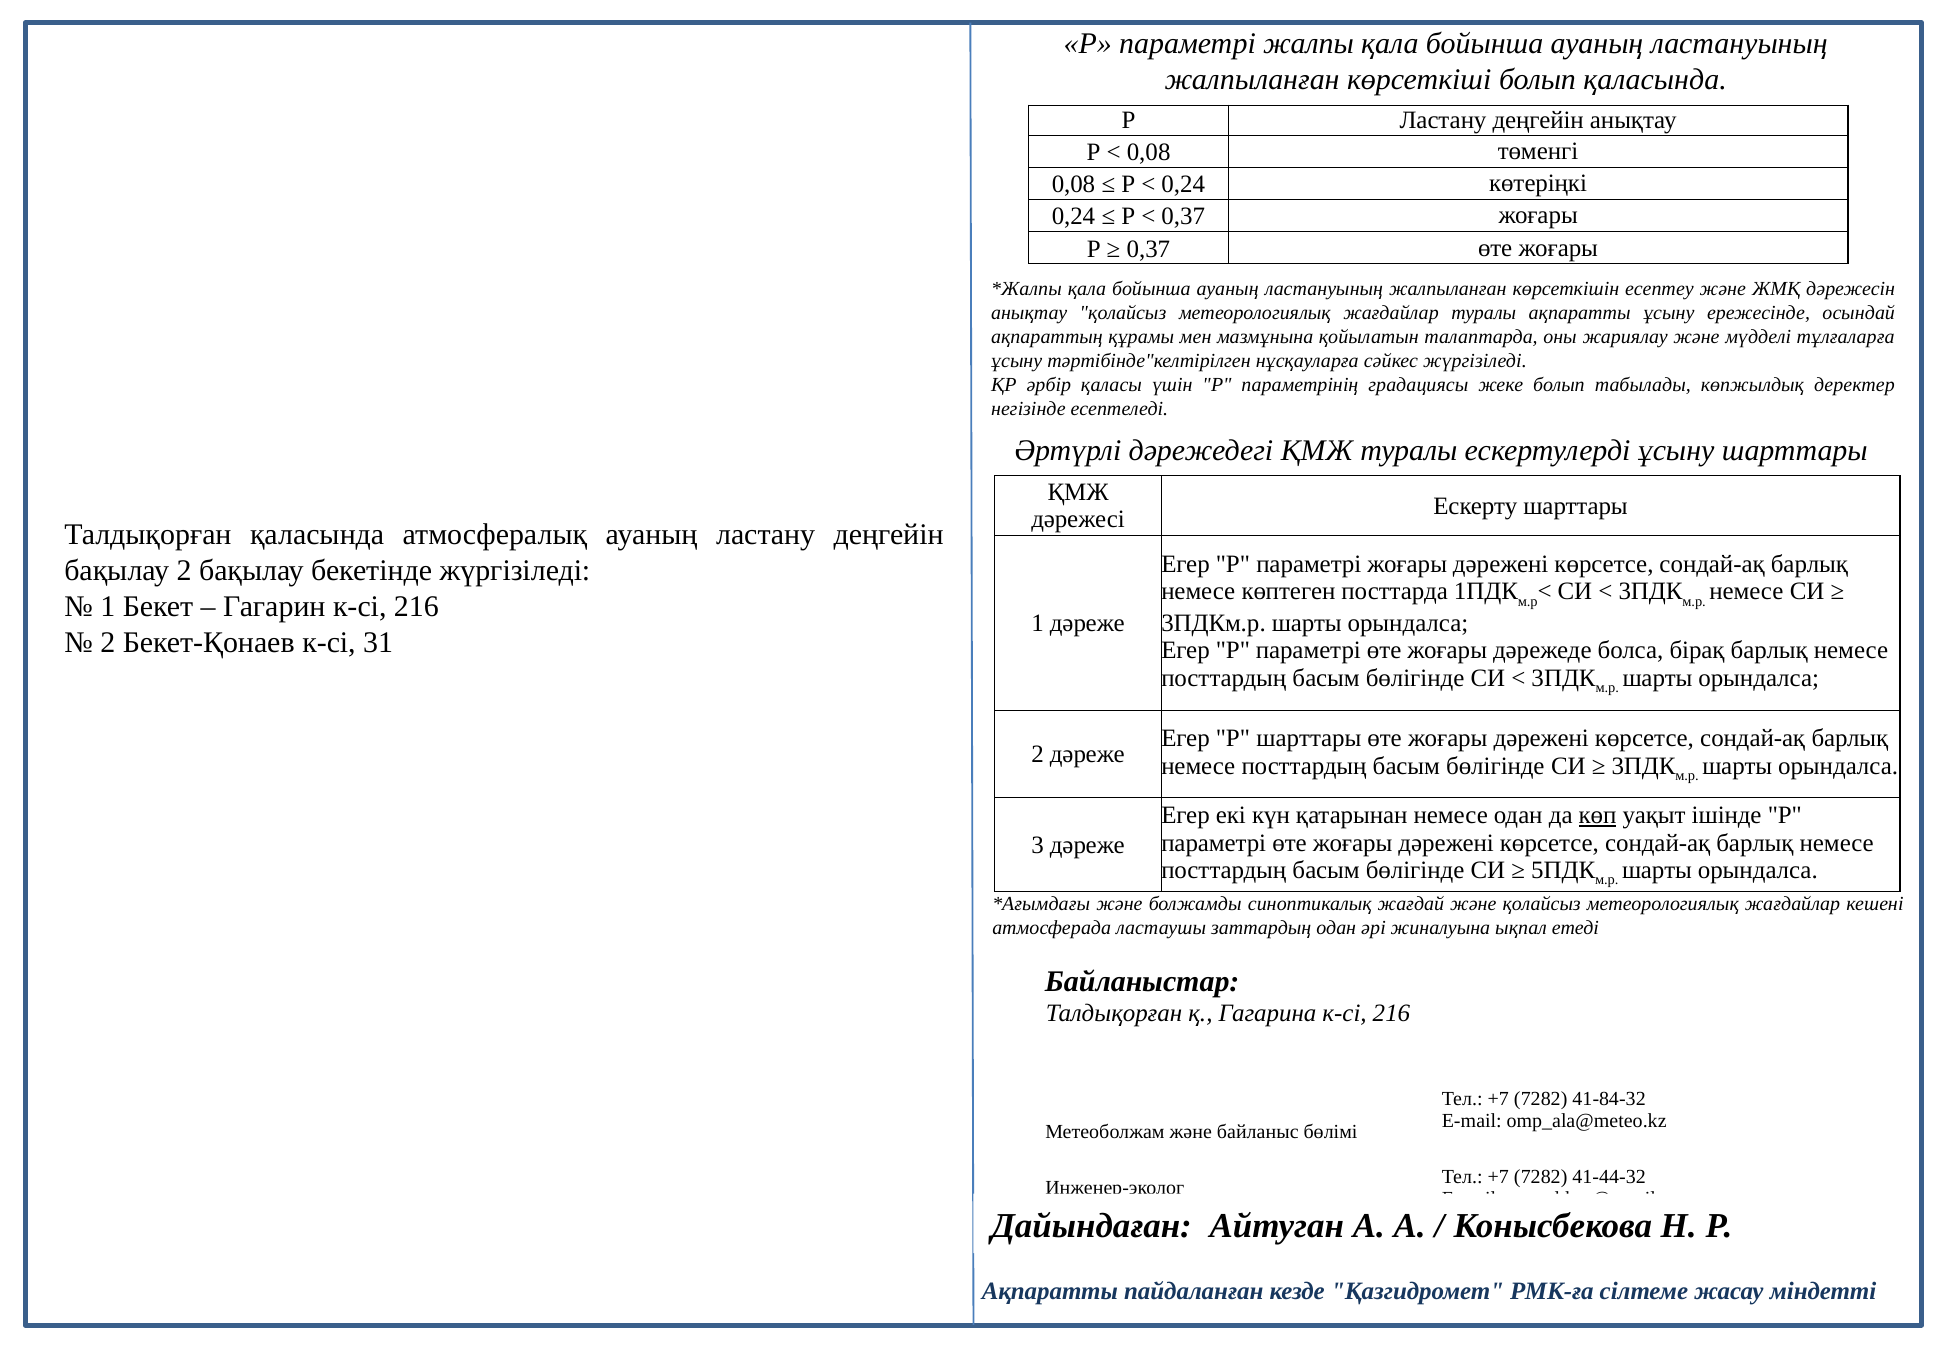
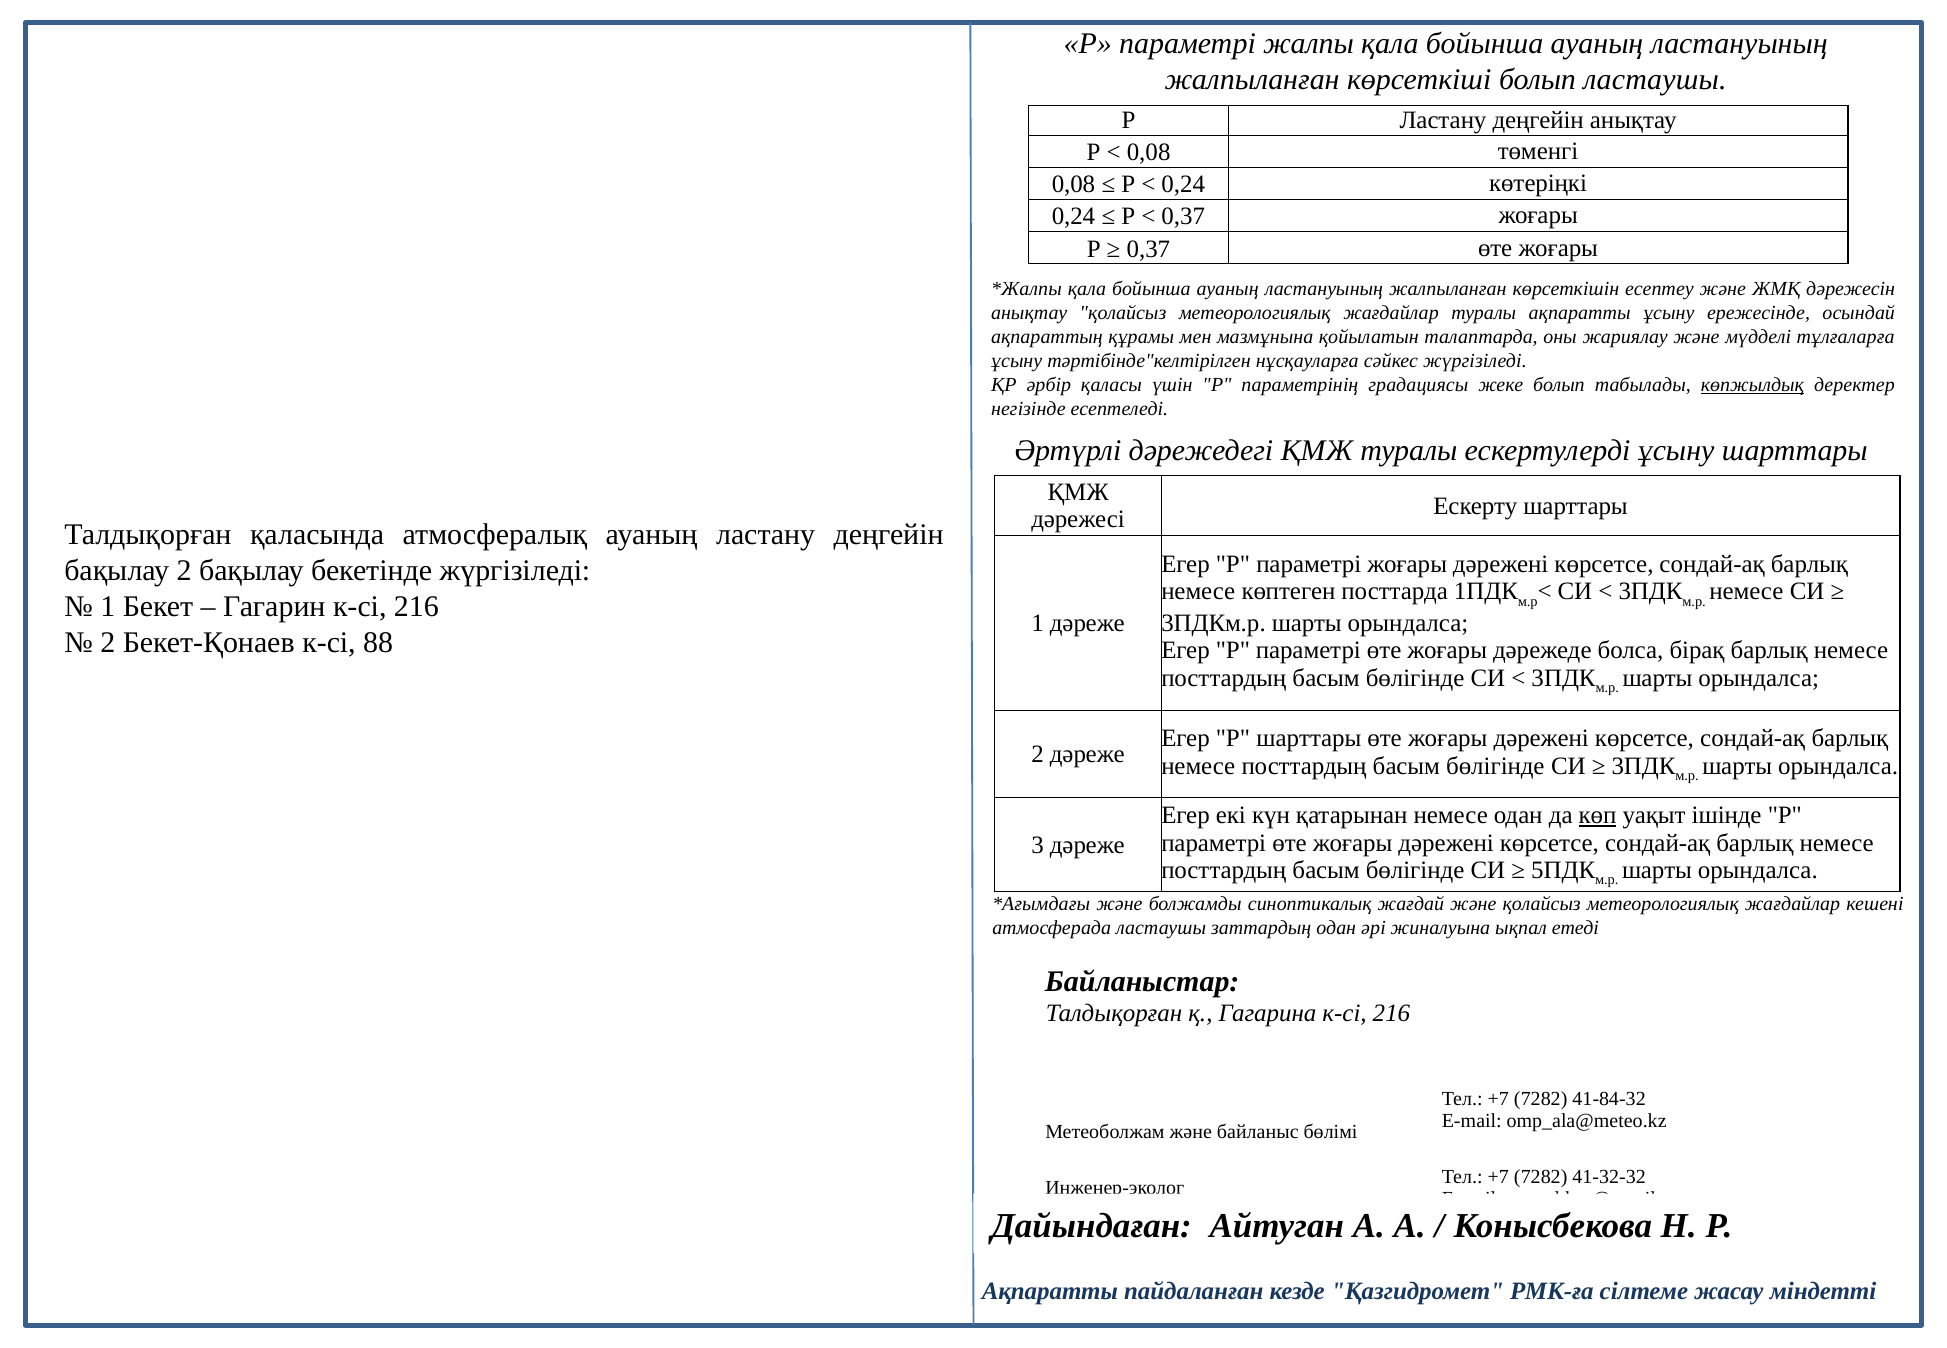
болып қаласында: қаласында -> ластаушы (1655, 80)
көпжылдық underline: none -> present (1752, 385)
31: 31 -> 88 (378, 642)
41-44-32: 41-44-32 -> 41-32-32 (1609, 1177)
